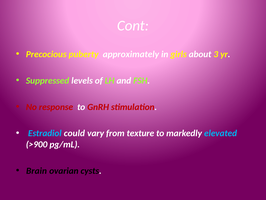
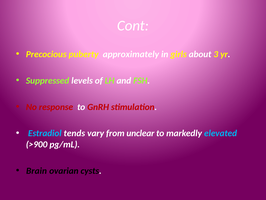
could: could -> tends (74, 133)
texture: texture -> unclear (140, 133)
